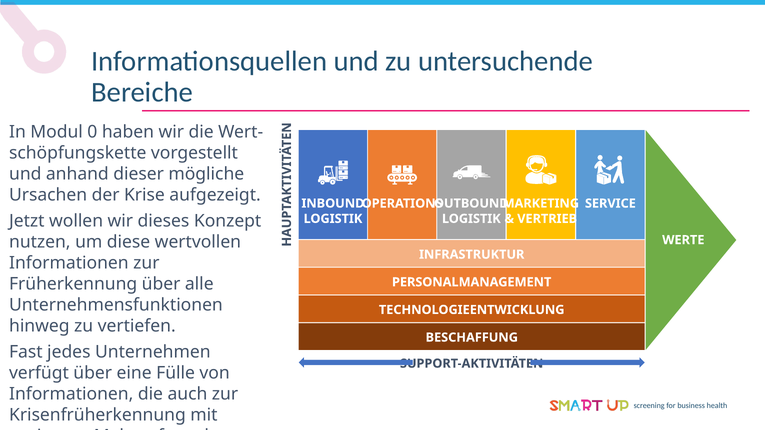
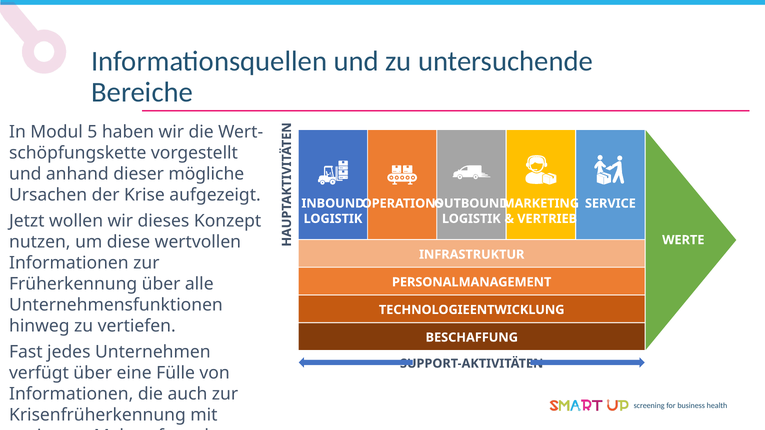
0: 0 -> 5 (92, 132)
